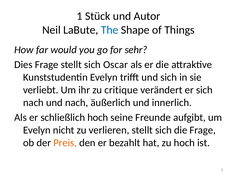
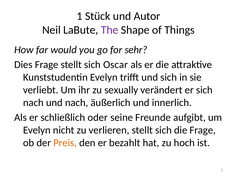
The colour: blue -> purple (110, 30)
critique: critique -> sexually (121, 90)
schließlich hoch: hoch -> oder (98, 117)
